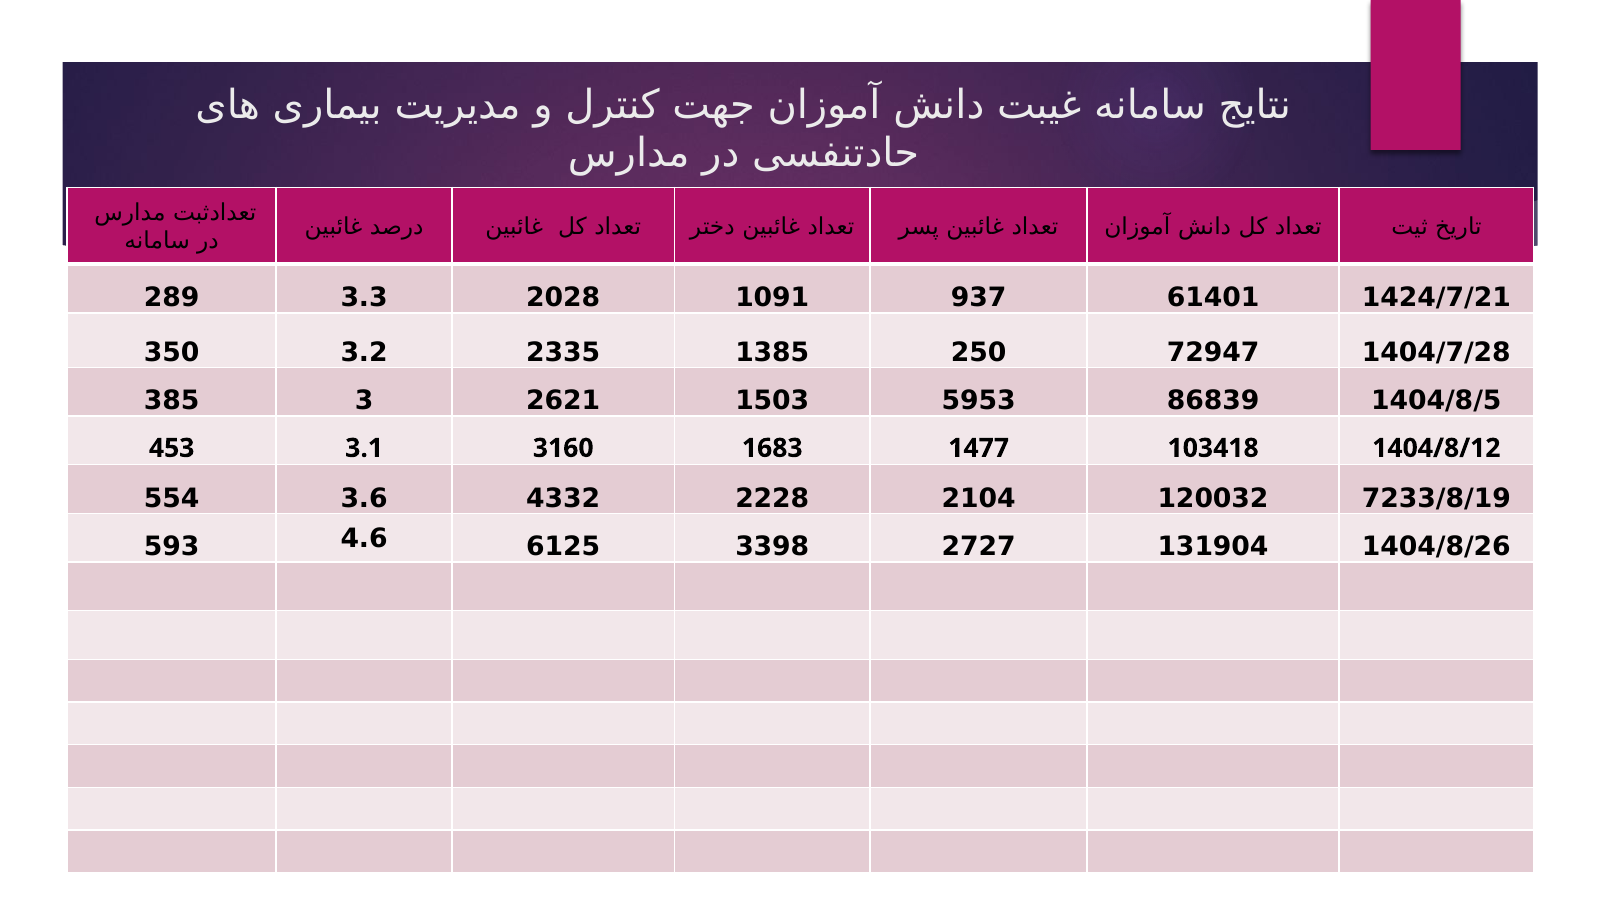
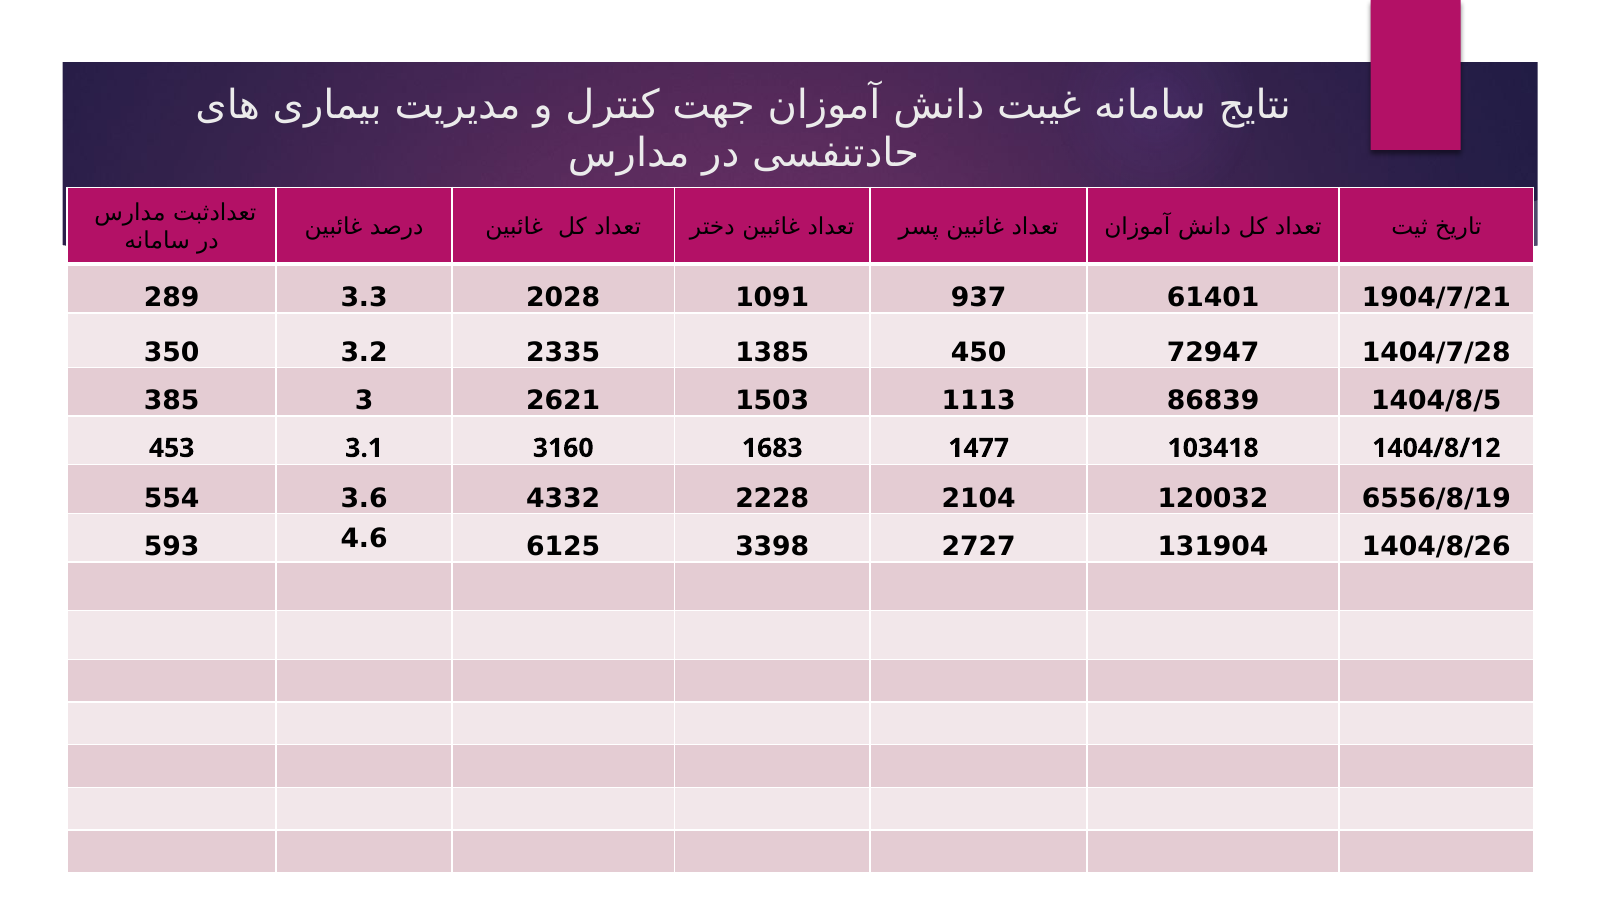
1424/7/21: 1424/7/21 -> 1904/7/21 (1436, 298)
250: 250 -> 450 (979, 353)
5953: 5953 -> 1113 (979, 401)
7233/8/19: 7233/8/19 -> 6556/8/19 (1436, 499)
